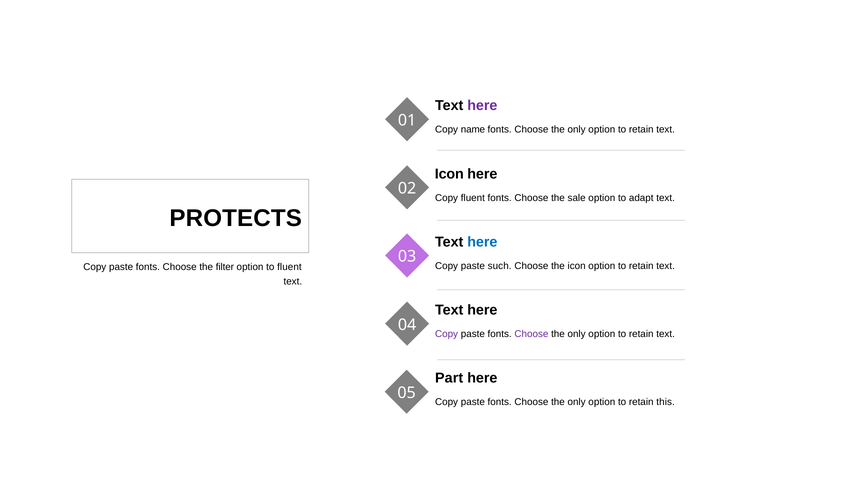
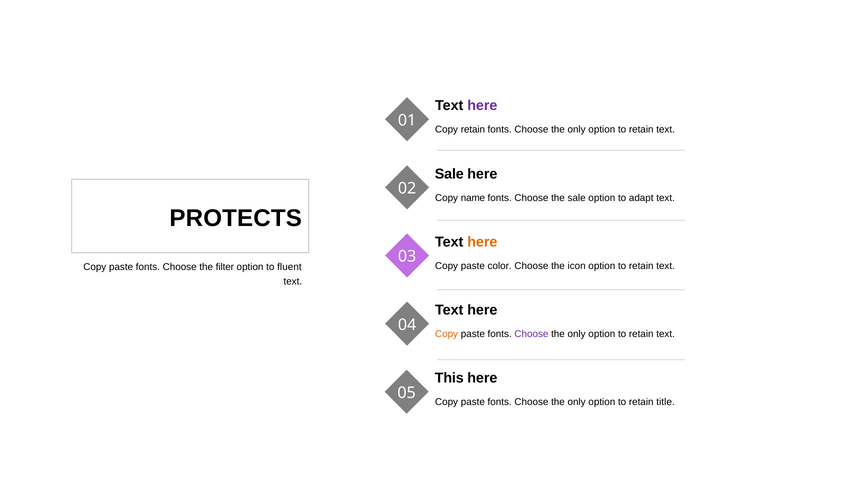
Copy name: name -> retain (473, 130)
Icon: Icon -> Sale (449, 174)
Copy fluent: fluent -> name (473, 198)
here colour: blue -> orange (482, 242)
such: such -> color (500, 266)
Copy colour: purple -> orange (447, 334)
Part: Part -> This (449, 378)
this: this -> title (666, 402)
